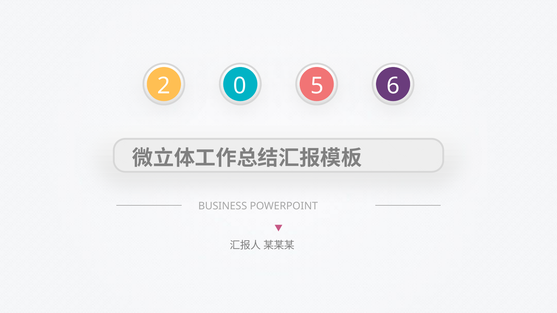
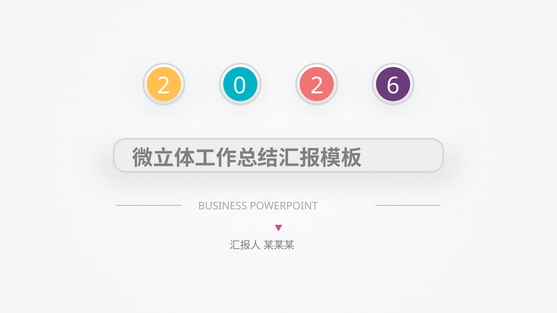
0 5: 5 -> 2 (317, 86)
